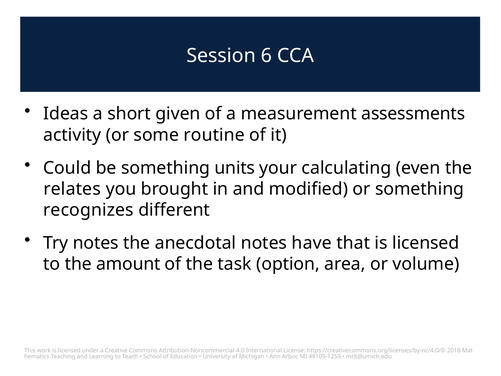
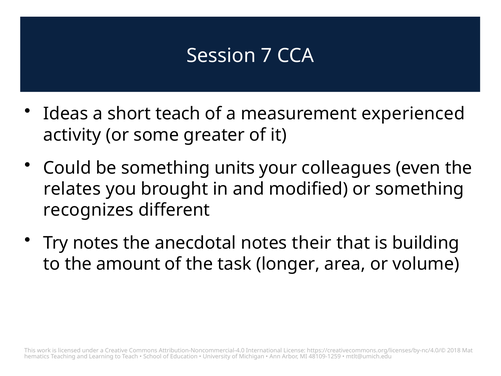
6: 6 -> 7 (266, 56)
short given: given -> teach (178, 114)
assessments: assessments -> experienced (413, 114)
routine: routine -> greater (214, 135)
calculating: calculating -> colleagues (346, 168)
have: have -> their (312, 243)
that is licensed: licensed -> building (426, 243)
option: option -> longer (288, 264)
